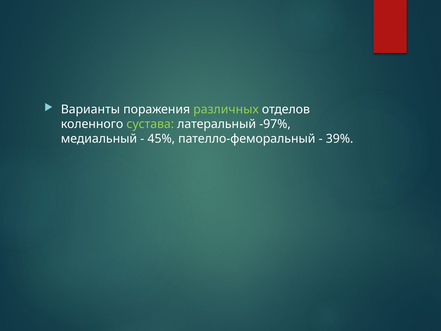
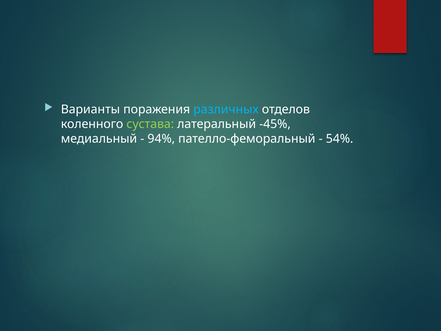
различных colour: light green -> light blue (226, 109)
-97%: -97% -> -45% (275, 124)
45%: 45% -> 94% (161, 139)
39%: 39% -> 54% (340, 139)
